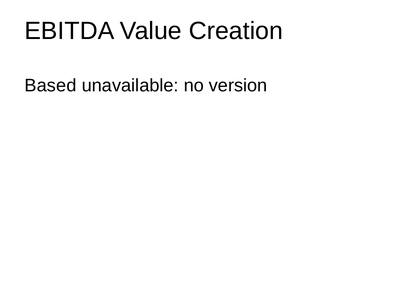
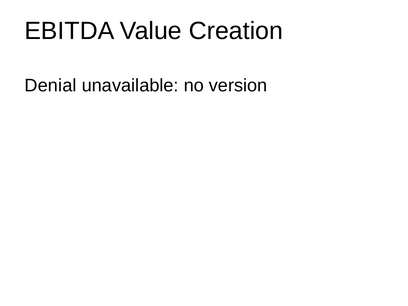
Based: Based -> Denial (51, 86)
